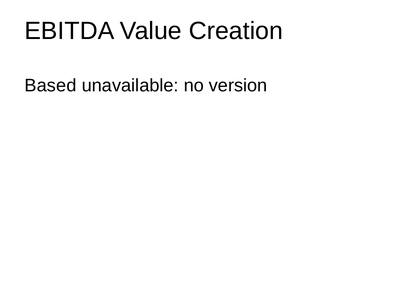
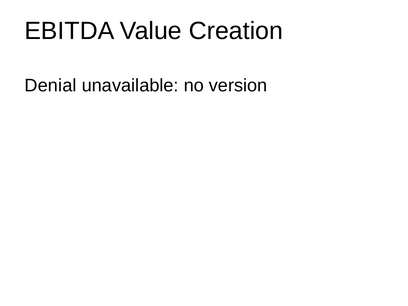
Based: Based -> Denial (51, 86)
